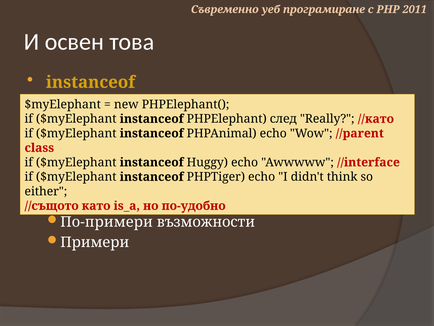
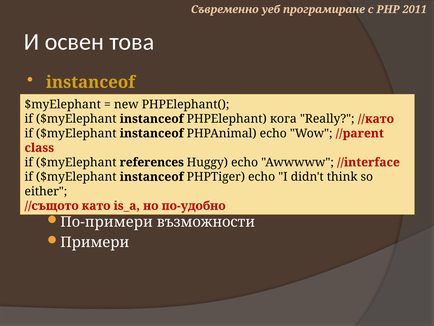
след: след -> кога (283, 119)
instanceof: instanceof -> references (152, 162)
